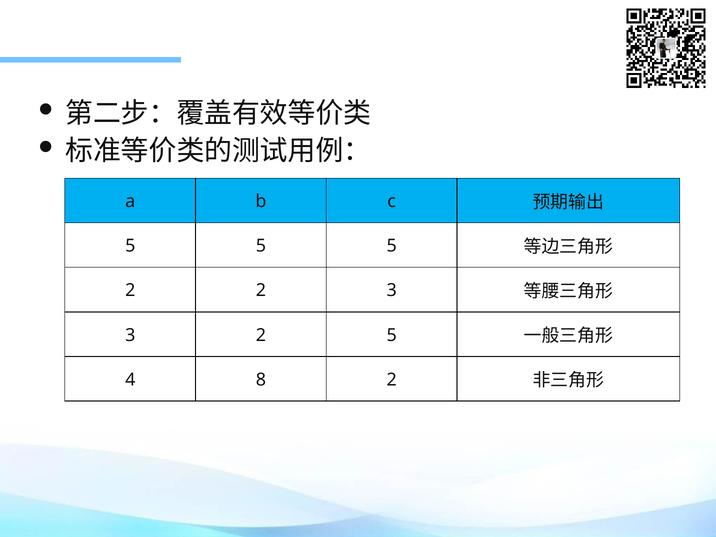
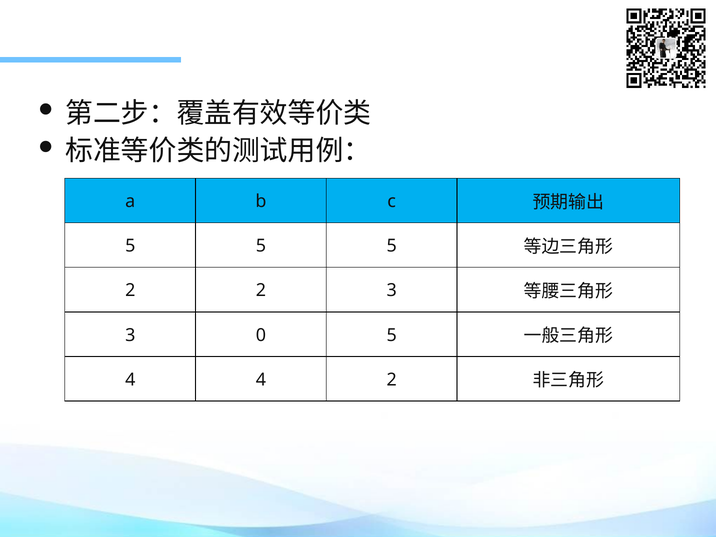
3 2: 2 -> 0 (261, 335)
4 8: 8 -> 4 (261, 380)
